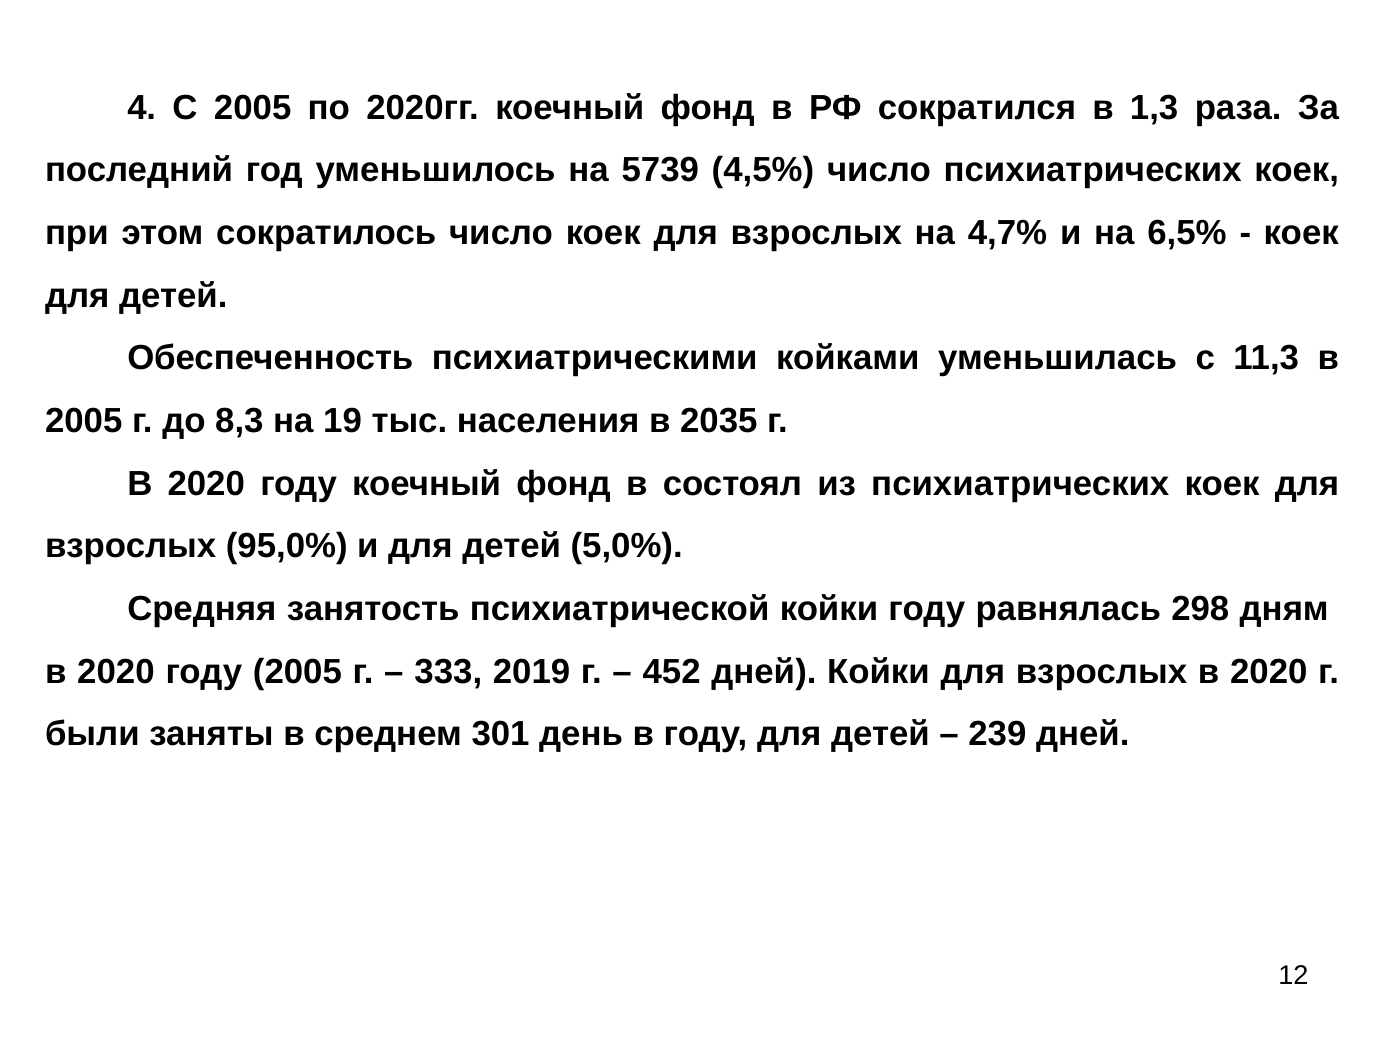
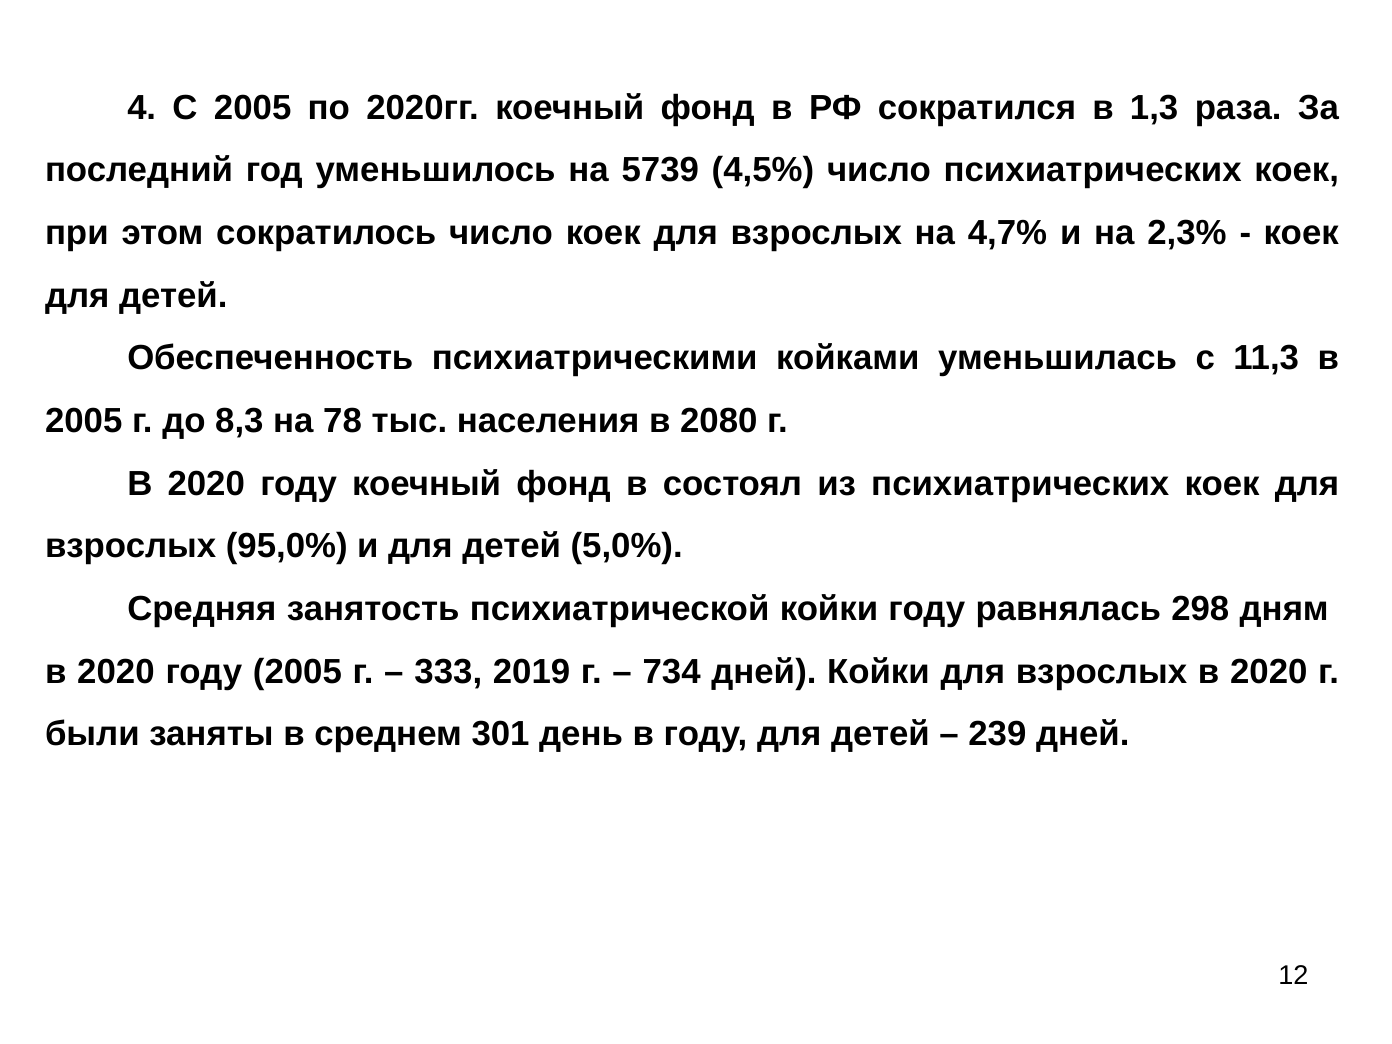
6,5%: 6,5% -> 2,3% (1187, 233)
19: 19 -> 78 (343, 421)
2035: 2035 -> 2080 (719, 421)
452: 452 -> 734 (672, 672)
